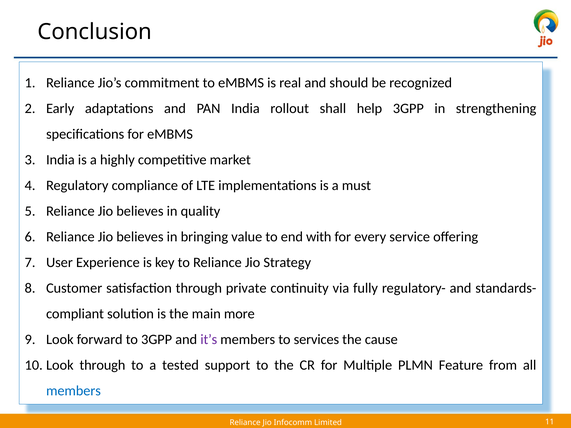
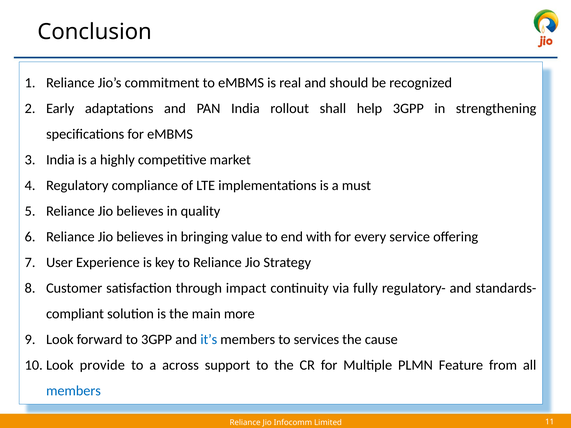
private: private -> impact (246, 288)
it’s colour: purple -> blue (209, 340)
through: through -> provide (102, 365)
tested: tested -> across (181, 365)
